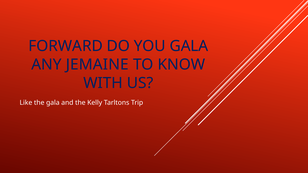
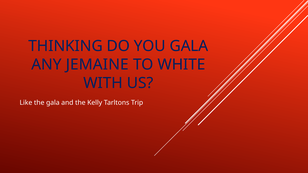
FORWARD: FORWARD -> THINKING (66, 46)
KNOW: KNOW -> WHITE (181, 65)
